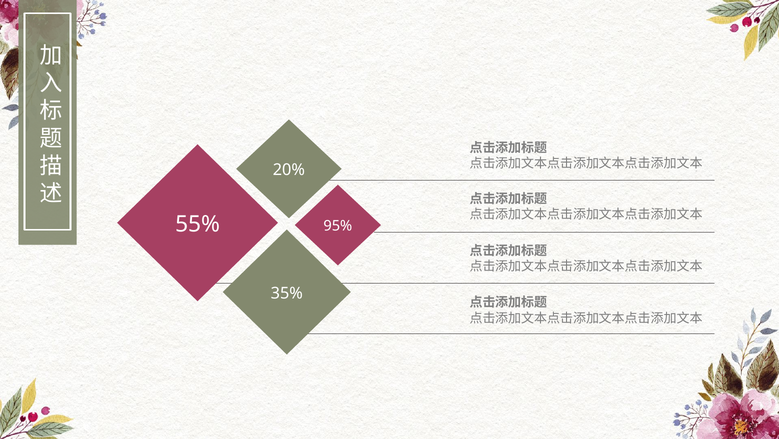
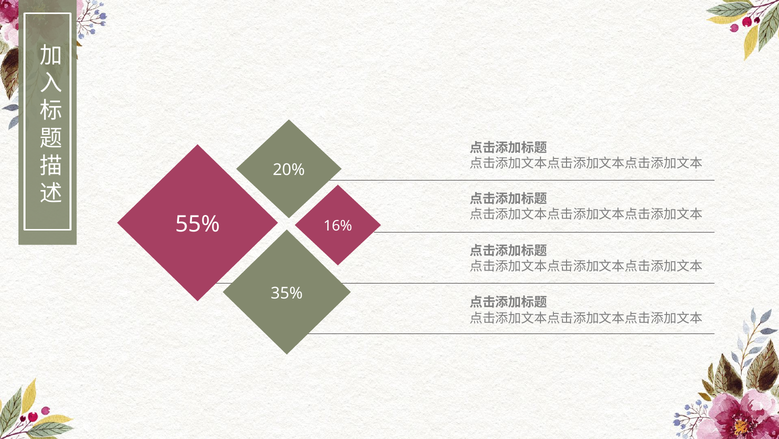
95%: 95% -> 16% (338, 226)
